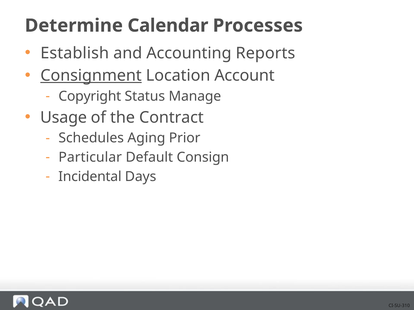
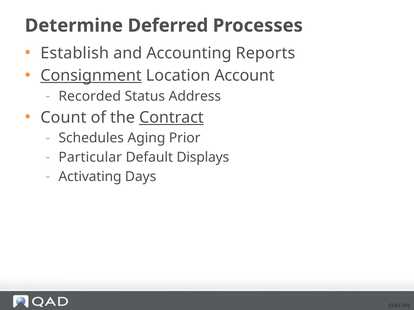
Calendar: Calendar -> Deferred (168, 26)
Copyright: Copyright -> Recorded (90, 96)
Manage: Manage -> Address (195, 96)
Usage: Usage -> Count (63, 118)
Contract underline: none -> present (171, 118)
Consign: Consign -> Displays (203, 158)
Incidental: Incidental -> Activating (90, 177)
